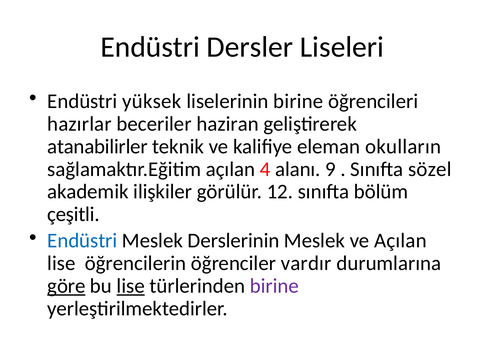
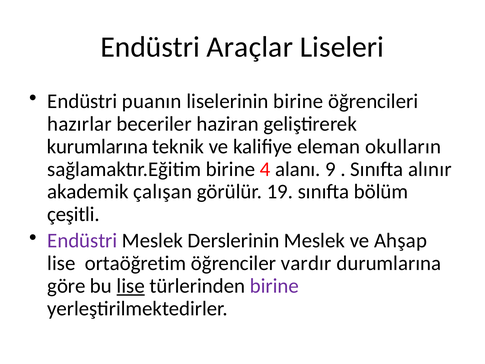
Dersler: Dersler -> Araçlar (250, 47)
yüksek: yüksek -> puanın (152, 101)
atanabilirler: atanabilirler -> kurumlarına (97, 146)
sağlamaktır.Eğitim açılan: açılan -> birine (230, 169)
sözel: sözel -> alınır (430, 169)
ilişkiler: ilişkiler -> çalışan (163, 192)
12: 12 -> 19 (280, 192)
Endüstri colour: blue -> purple (82, 241)
ve Açılan: Açılan -> Ahşap (401, 241)
öğrencilerin: öğrencilerin -> ortaöğretim (136, 263)
göre underline: present -> none (66, 286)
